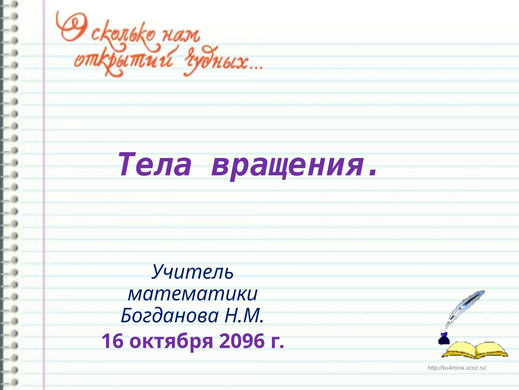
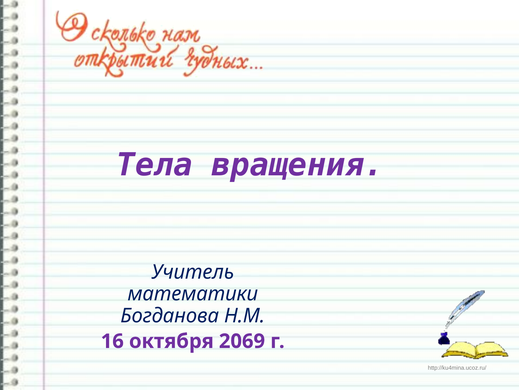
2096: 2096 -> 2069 (242, 341)
